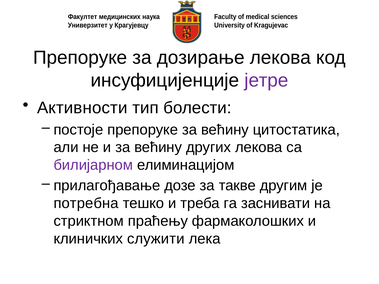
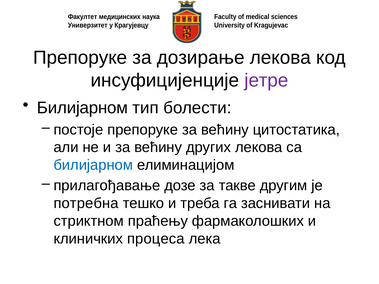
Активности: Активности -> Билијарном (82, 108)
билијарном colour: purple -> blue (93, 165)
служити: служити -> процеса (156, 239)
